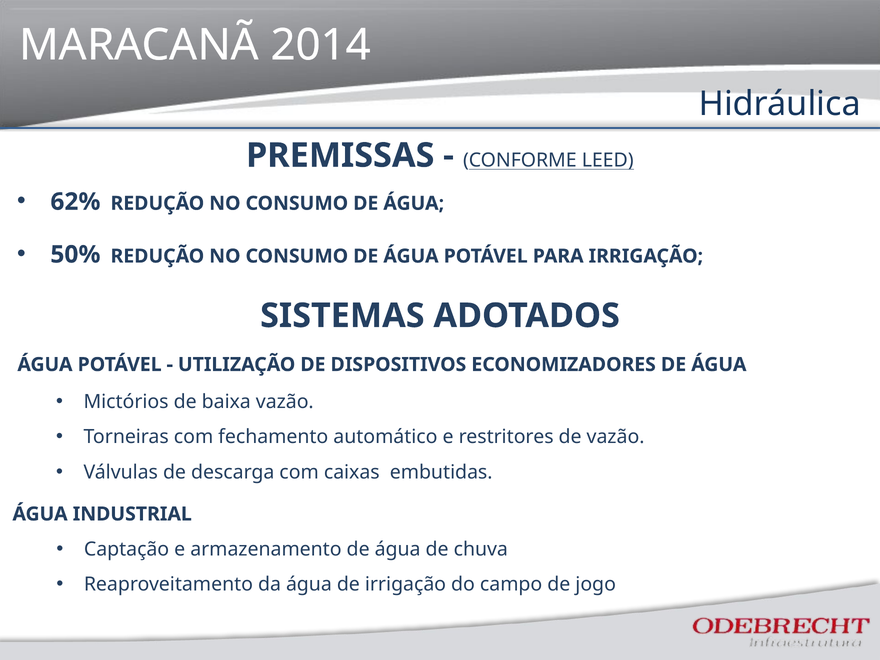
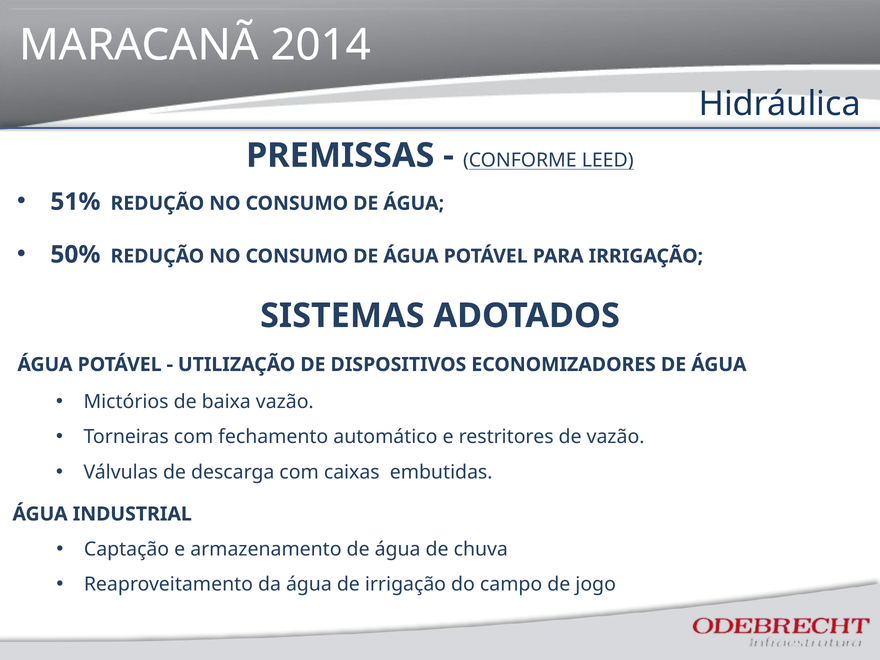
62%: 62% -> 51% (75, 202)
